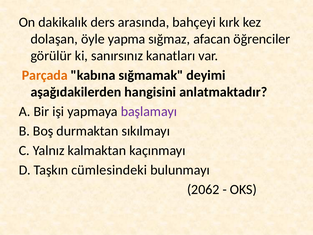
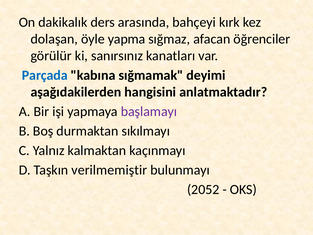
Parçada colour: orange -> blue (45, 75)
cümlesindeki: cümlesindeki -> verilmemiştir (109, 170)
2062: 2062 -> 2052 (203, 189)
